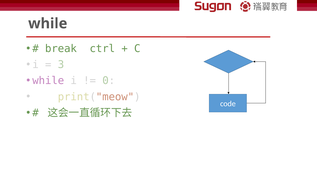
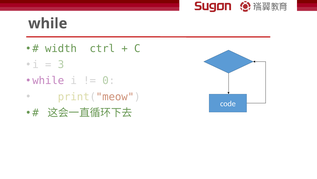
break: break -> width (61, 48)
